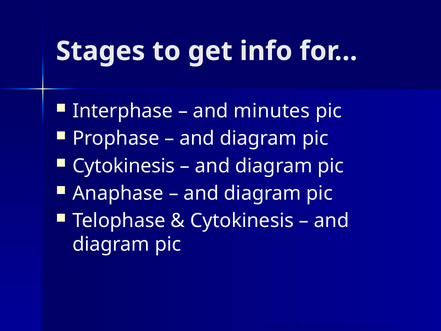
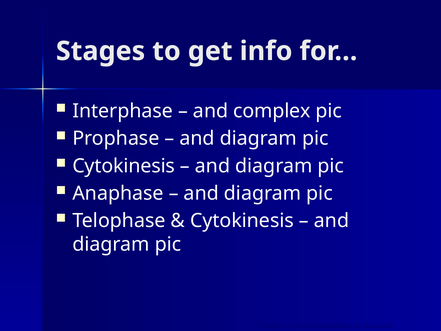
minutes: minutes -> complex (272, 111)
